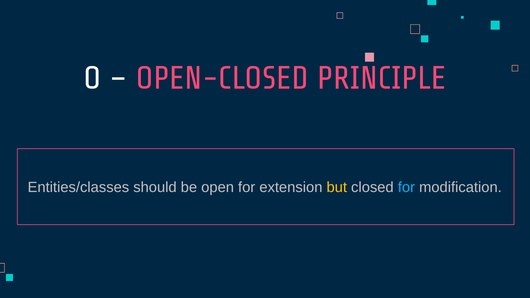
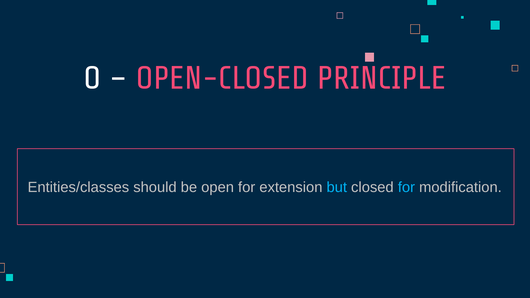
but colour: yellow -> light blue (337, 187)
